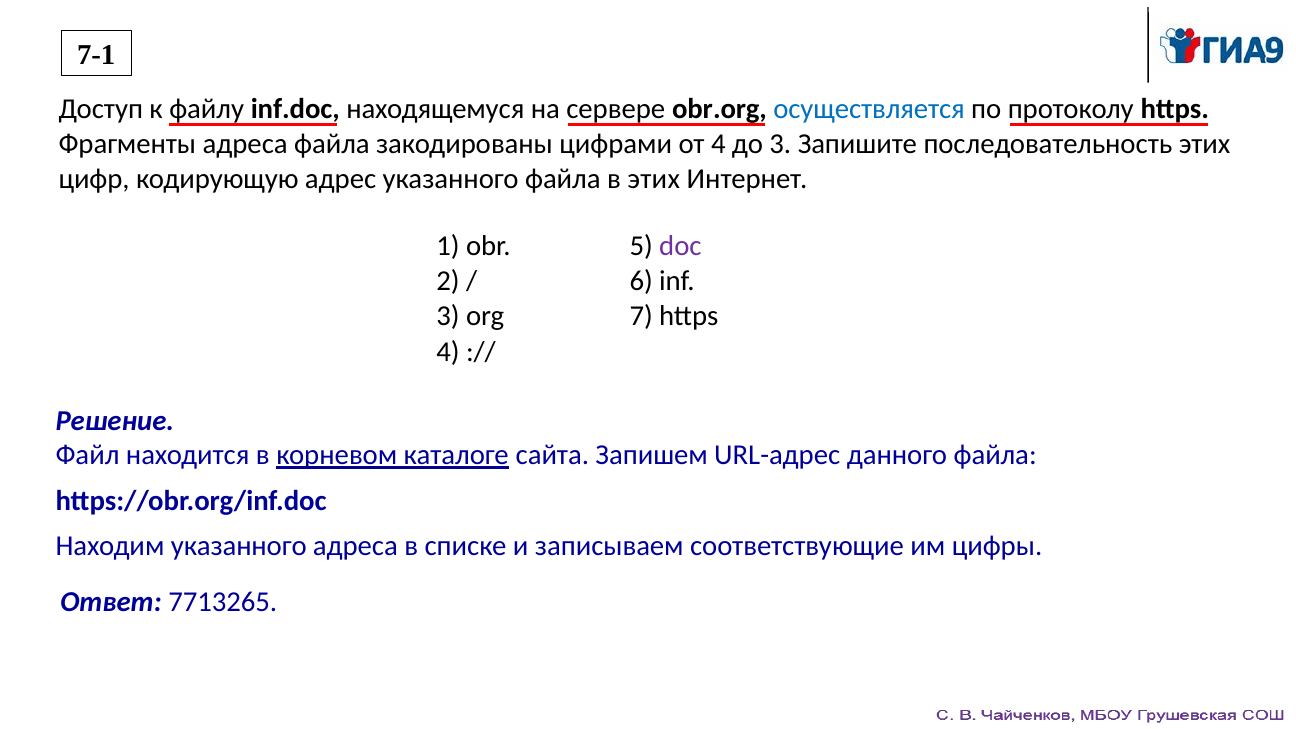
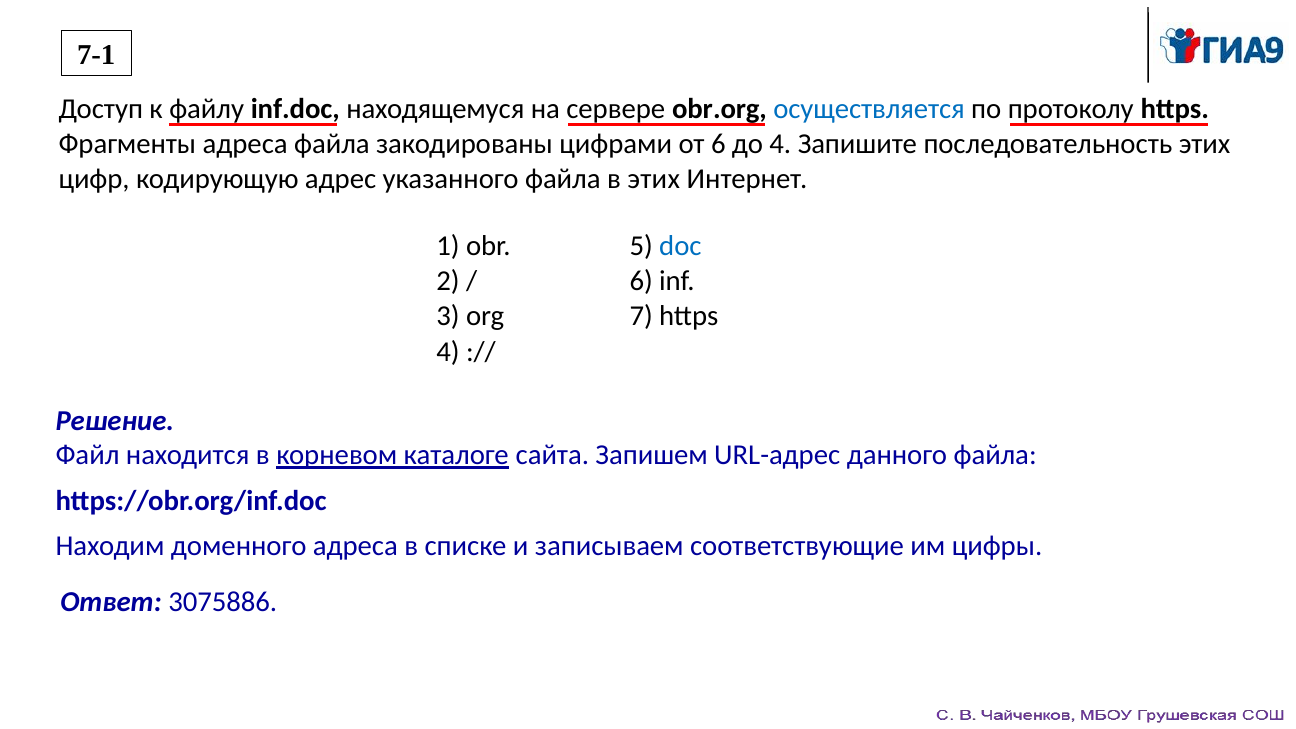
от 4: 4 -> 6 (718, 144)
до 3: 3 -> 4 (780, 144)
doc colour: purple -> blue (680, 246)
Находим указанного: указанного -> доменного (239, 546)
7713265: 7713265 -> 3075886 (223, 602)
